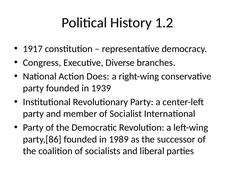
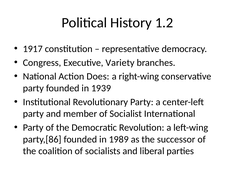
Diverse: Diverse -> Variety (120, 63)
